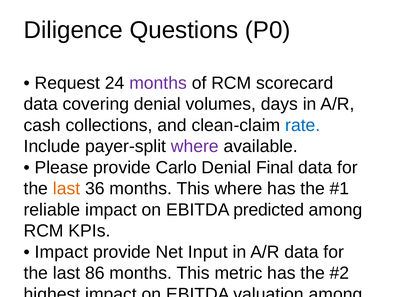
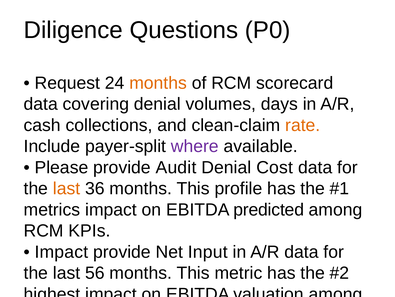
months colour: purple -> orange (158, 83)
rate colour: blue -> orange (303, 125)
Carlo: Carlo -> Audit (176, 167)
Denial Final: Final -> Cost (275, 167)
This where: where -> profile (238, 188)
reliable: reliable -> metrics (52, 209)
86: 86 -> 56 (95, 272)
